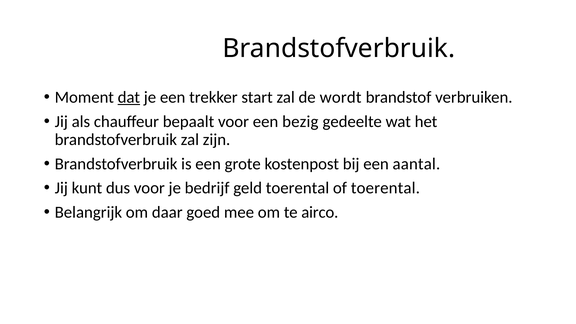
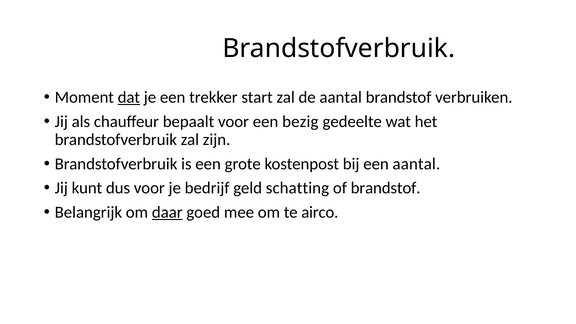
de wordt: wordt -> aantal (341, 97)
geld toerental: toerental -> schatting (297, 188)
of toerental: toerental -> brandstof (386, 188)
daar underline: none -> present (167, 212)
